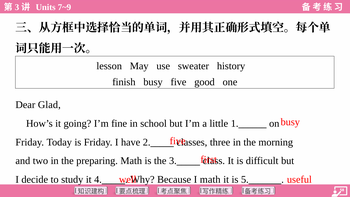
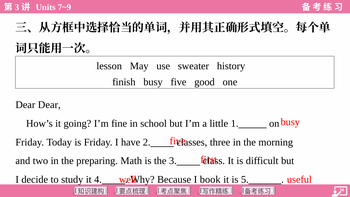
Dear Glad: Glad -> Dear (49, 105)
I math: math -> book (210, 179)
